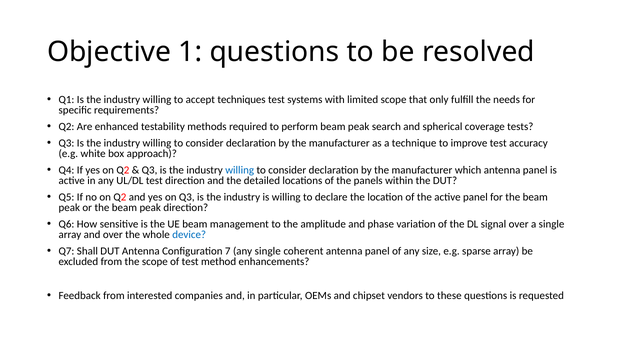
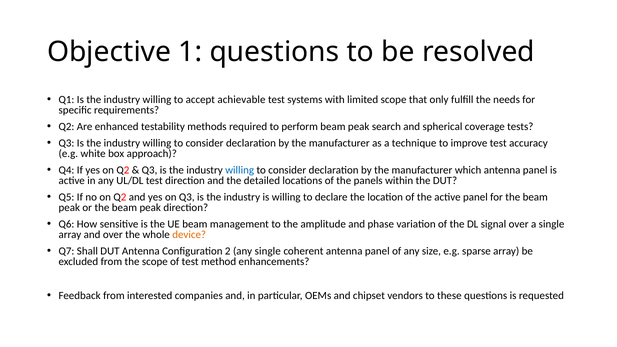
techniques: techniques -> achievable (241, 100)
device colour: blue -> orange (189, 235)
7: 7 -> 2 (228, 251)
